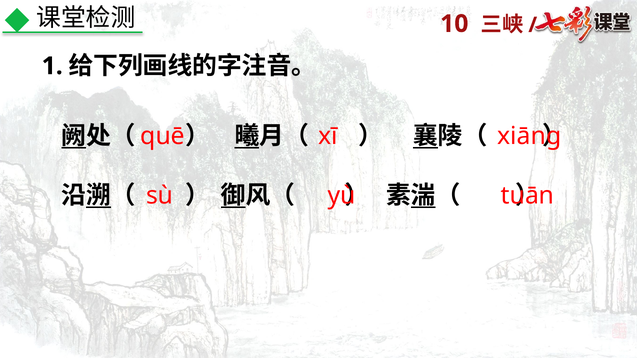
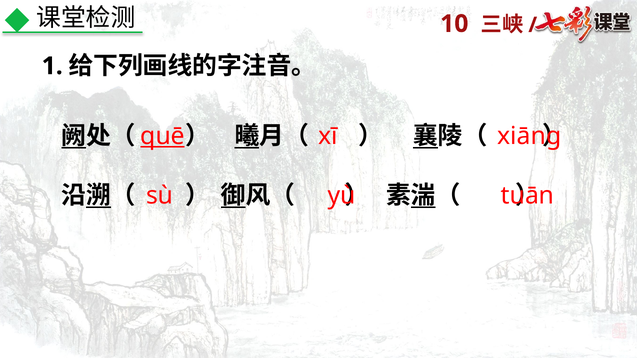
quē underline: none -> present (163, 136)
